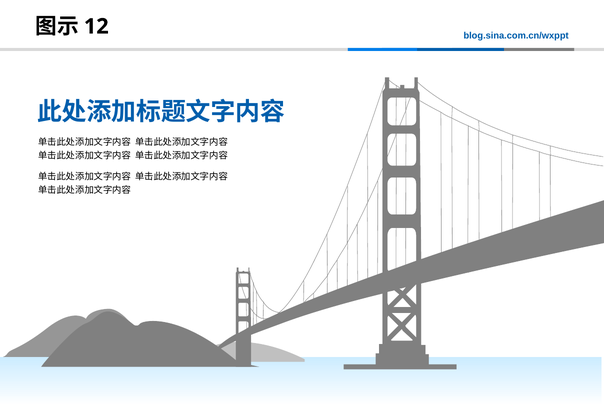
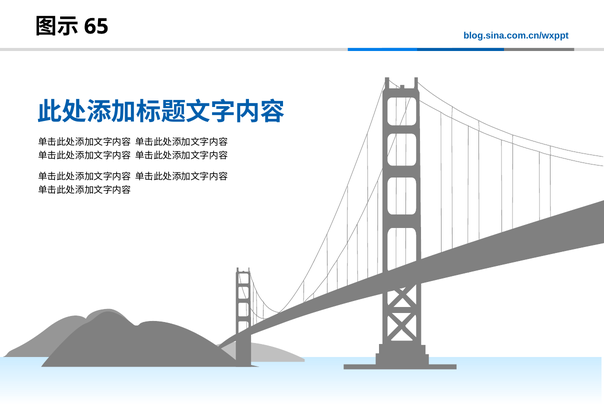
12: 12 -> 65 (96, 26)
